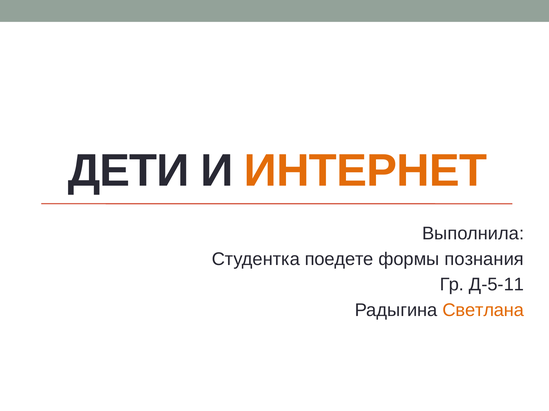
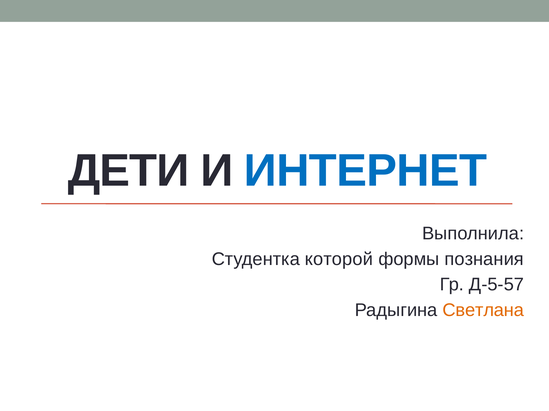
ИНТЕРНЕТ colour: orange -> blue (365, 171)
поедете: поедете -> которой (339, 259)
Д-5-11: Д-5-11 -> Д-5-57 (497, 285)
